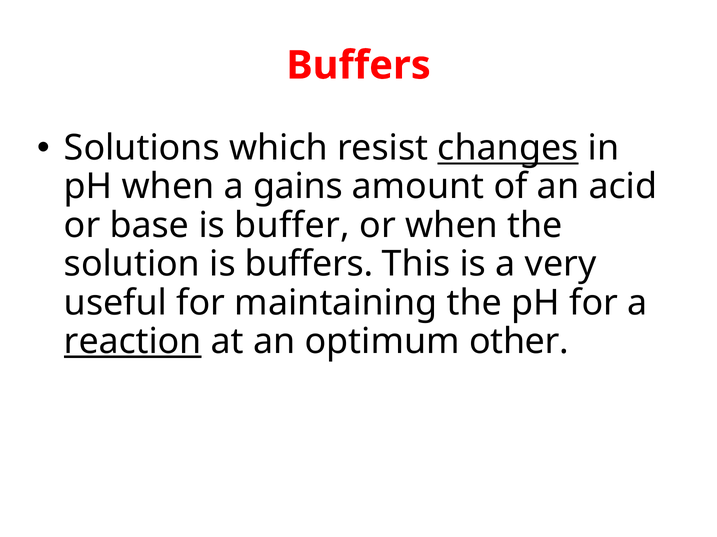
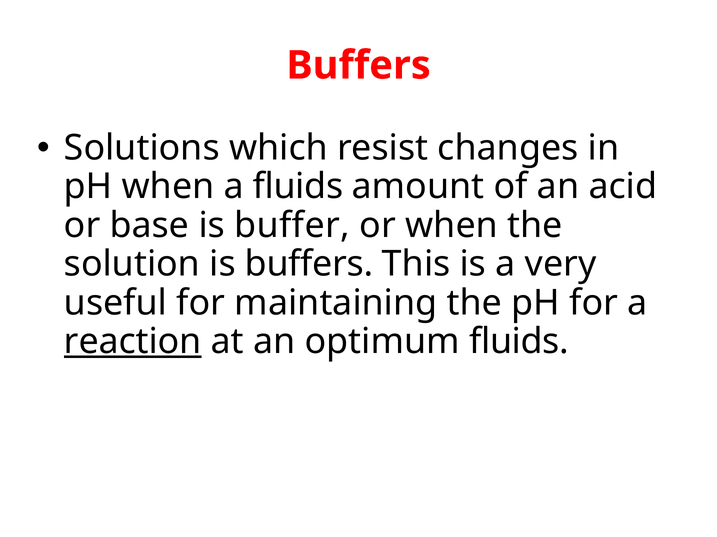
changes underline: present -> none (508, 148)
a gains: gains -> fluids (298, 187)
optimum other: other -> fluids (519, 342)
